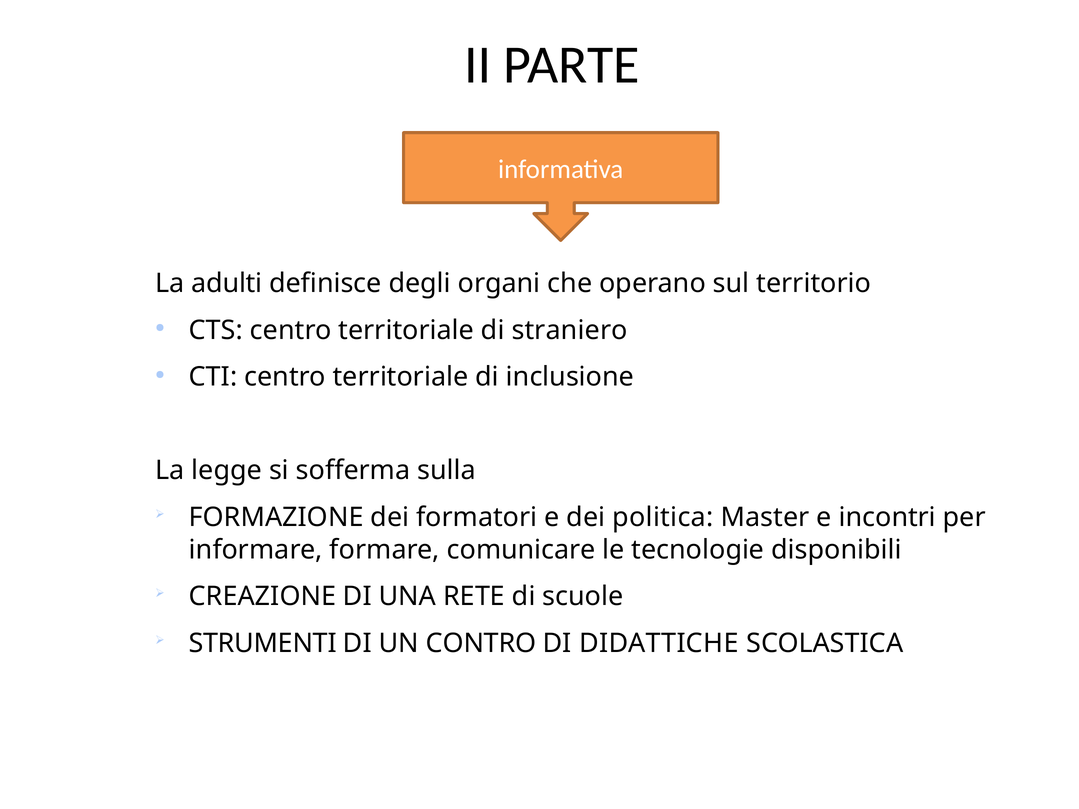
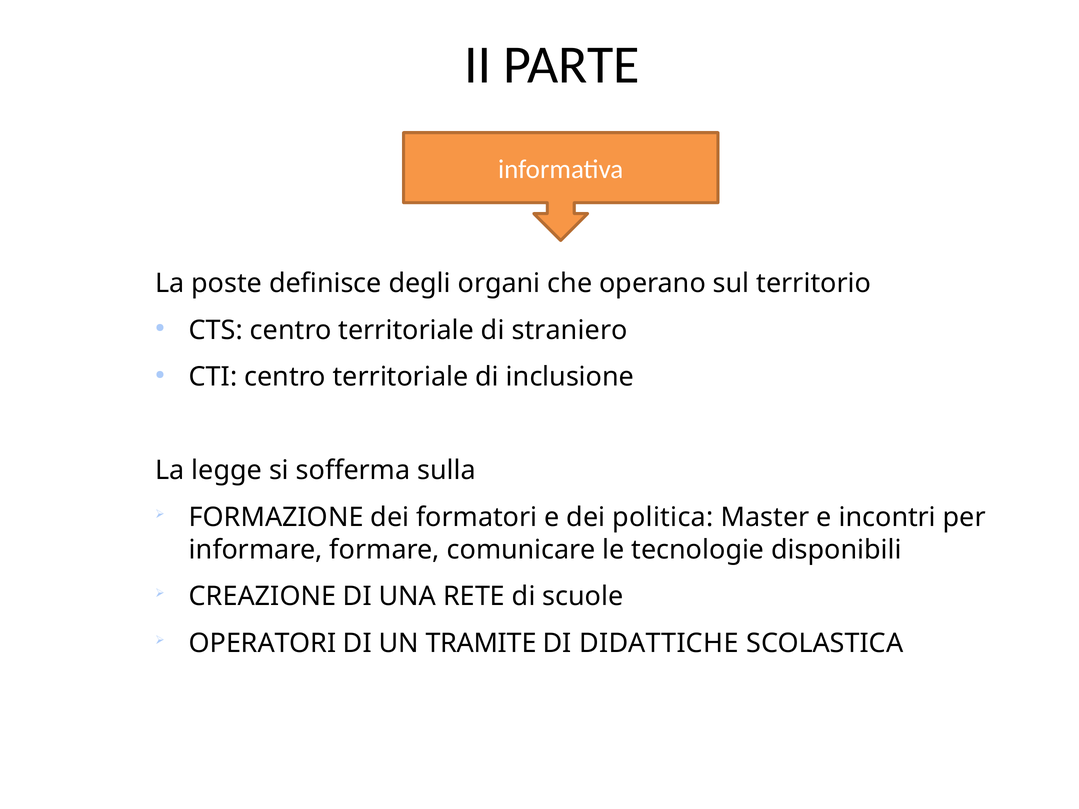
adulti: adulti -> poste (227, 284)
STRUMENTI: STRUMENTI -> OPERATORI (263, 643)
CONTRO: CONTRO -> TRAMITE (481, 643)
